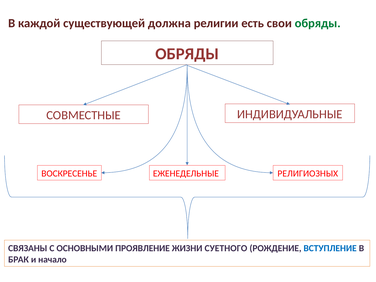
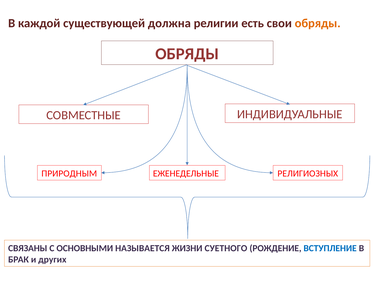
обряды colour: green -> orange (318, 23)
ВОСКРЕСЕНЬЕ: ВОСКРЕСЕНЬЕ -> ПРИРОДНЫМ (69, 173)
ПРОЯВЛЕНИЕ: ПРОЯВЛЕНИЕ -> НАЗЫВАЕТСЯ (142, 248)
начало: начало -> других (52, 260)
